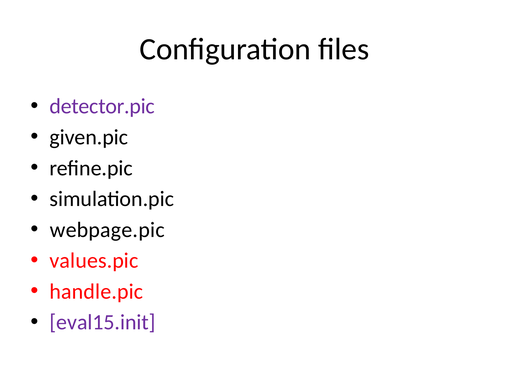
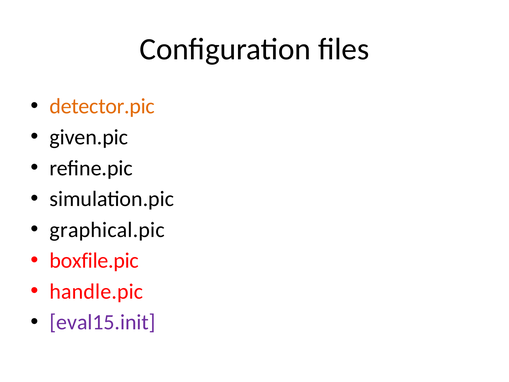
detector.pic colour: purple -> orange (102, 106)
webpage.pic: webpage.pic -> graphical.pic (107, 230)
values.pic: values.pic -> boxfile.pic (94, 261)
